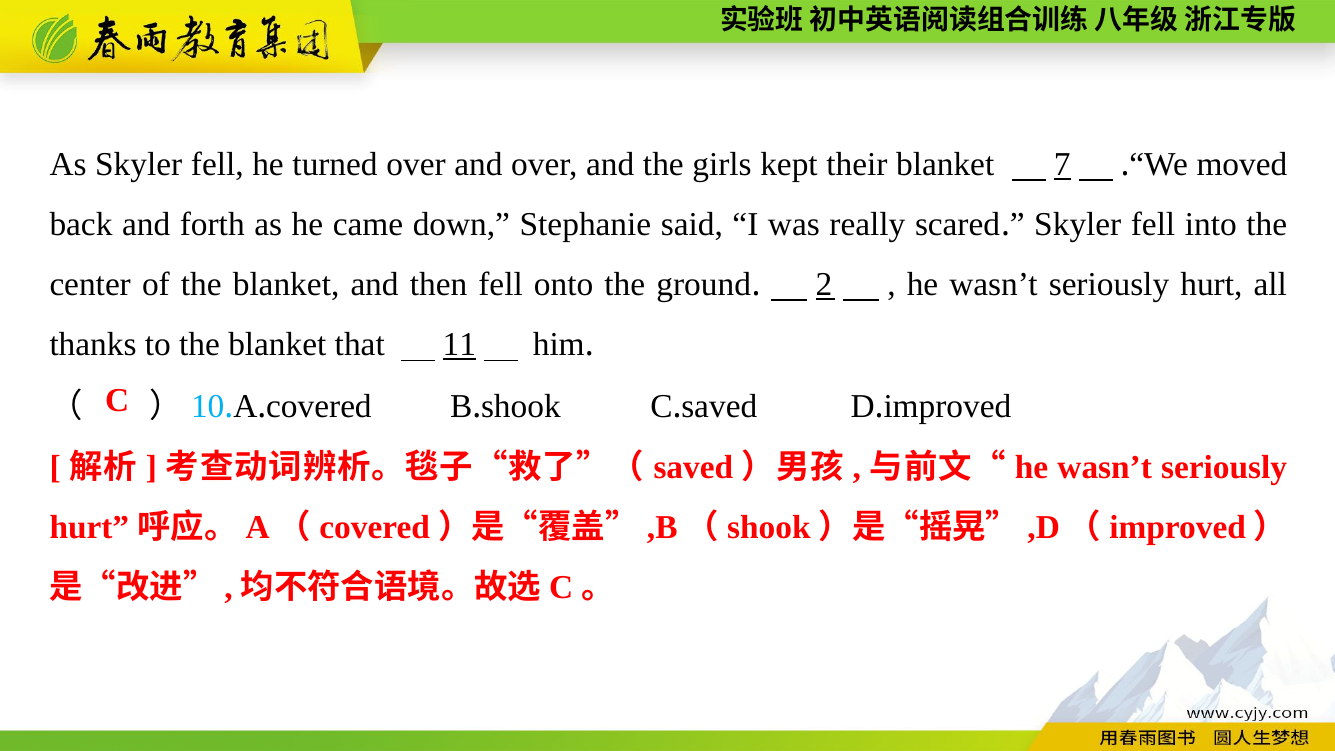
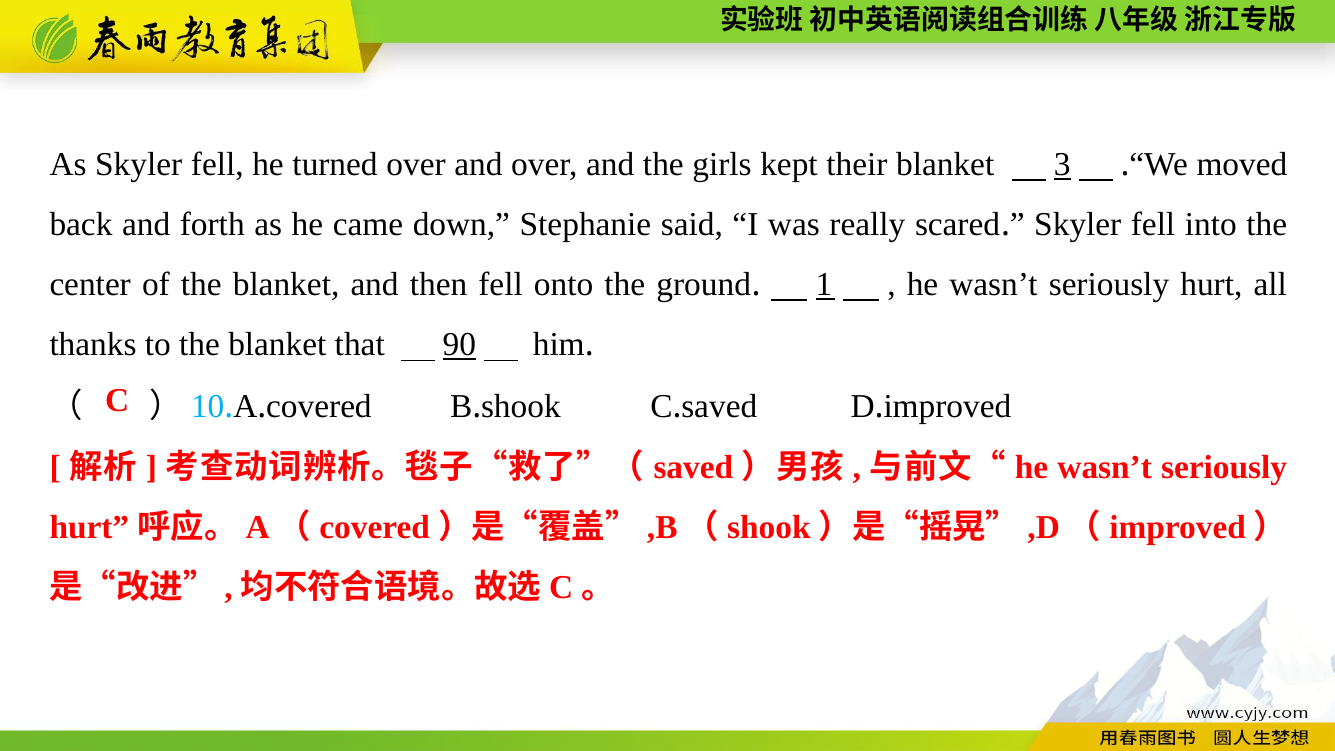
7: 7 -> 3 (1062, 164)
2: 2 -> 1 (824, 284)
11: 11 -> 90 (459, 344)
